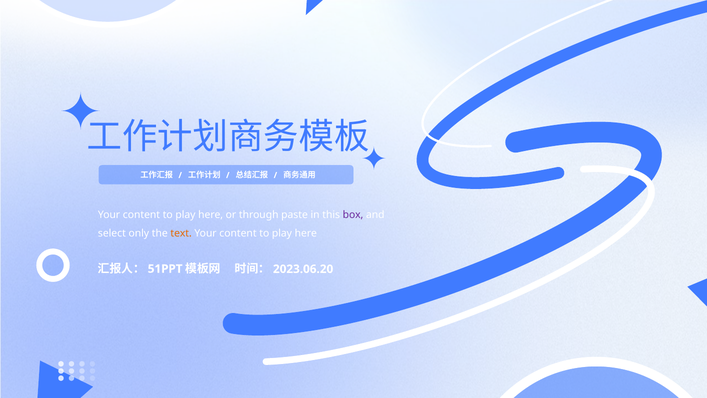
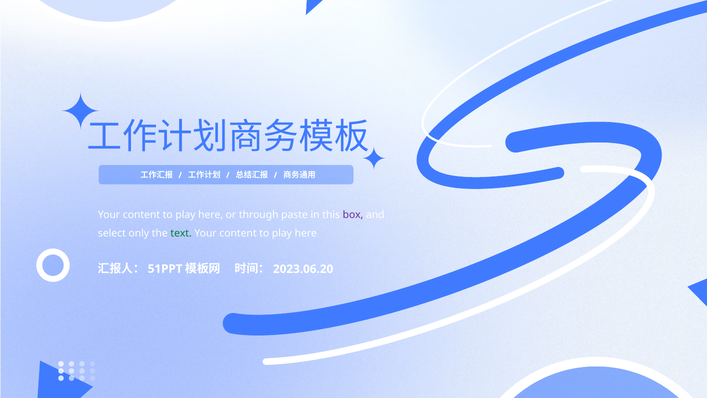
text colour: orange -> green (181, 233)
